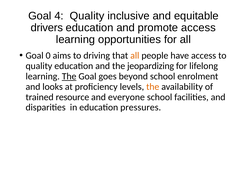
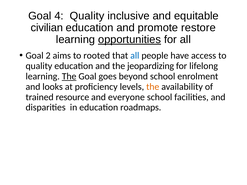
drivers: drivers -> civilian (47, 28)
promote access: access -> restore (198, 28)
opportunities underline: none -> present (130, 40)
0: 0 -> 2 (48, 56)
driving: driving -> rooted (97, 56)
all colour: orange -> blue (135, 56)
pressures: pressures -> roadmaps (141, 108)
